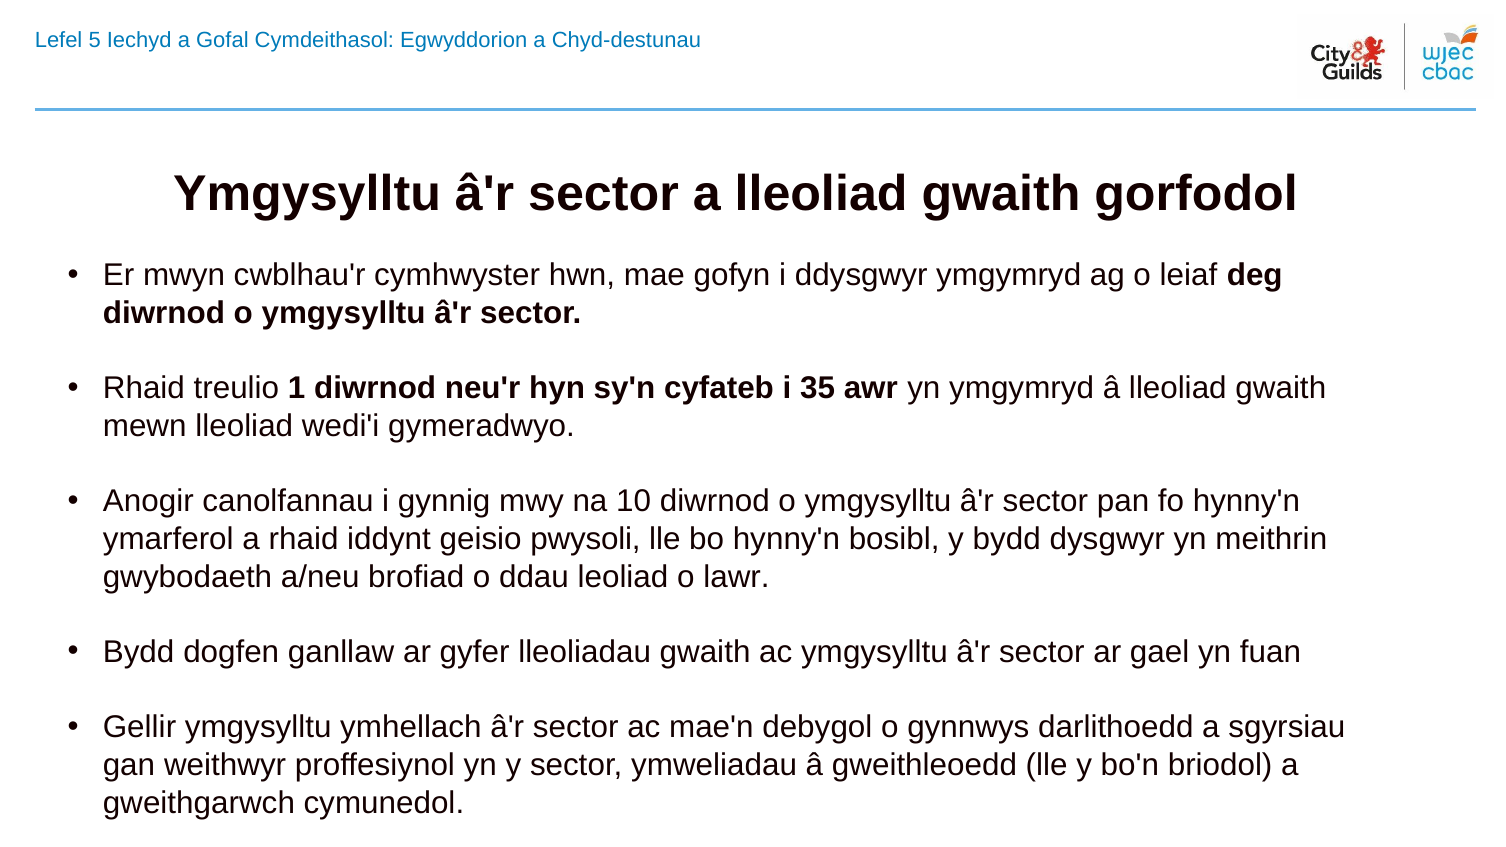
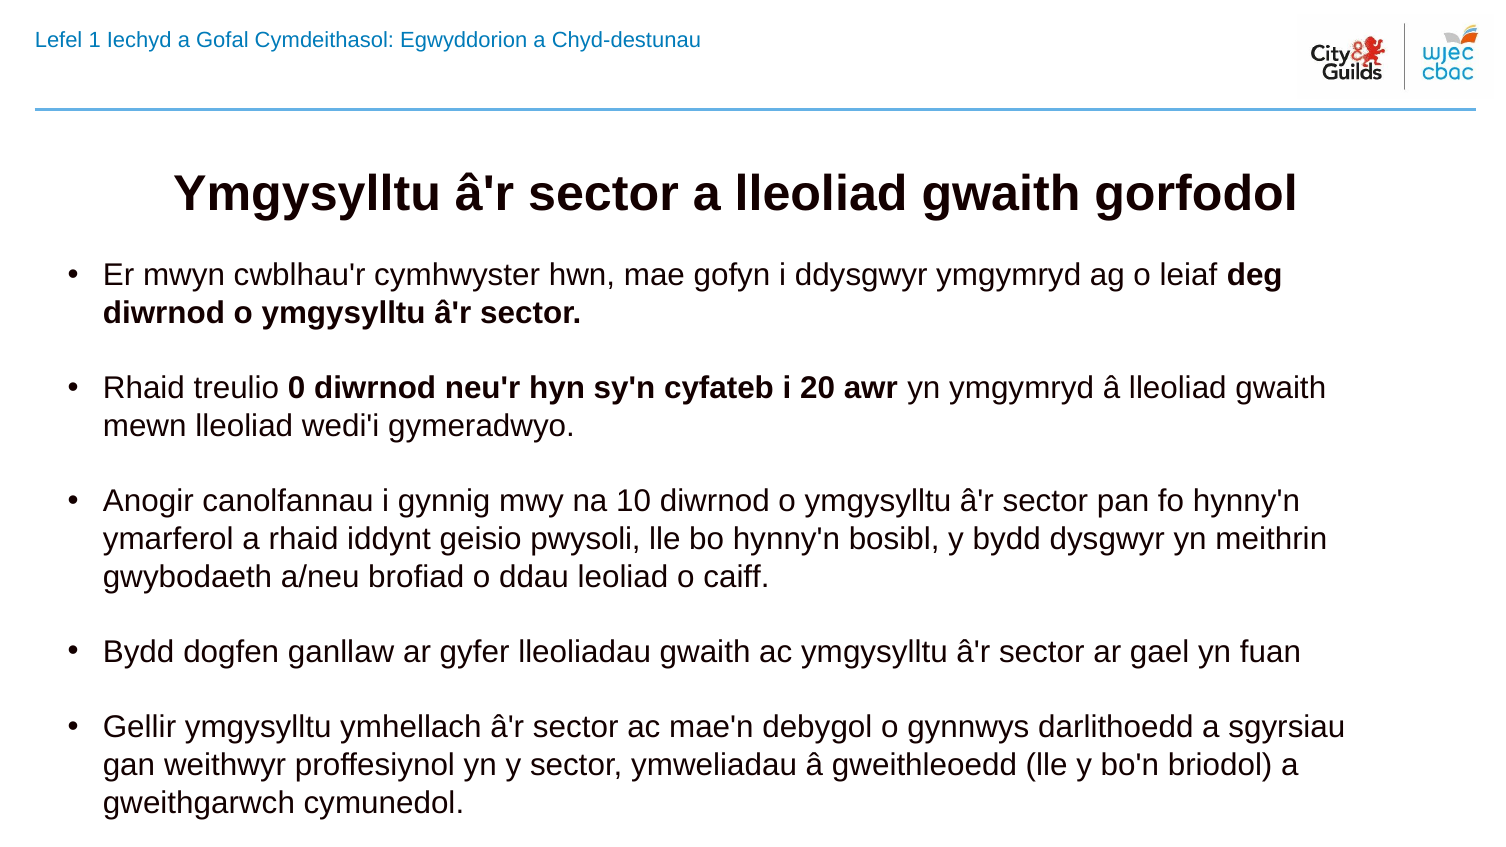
5: 5 -> 1 (95, 40)
1: 1 -> 0 (297, 389)
35: 35 -> 20 (818, 389)
lawr: lawr -> caiff (736, 577)
